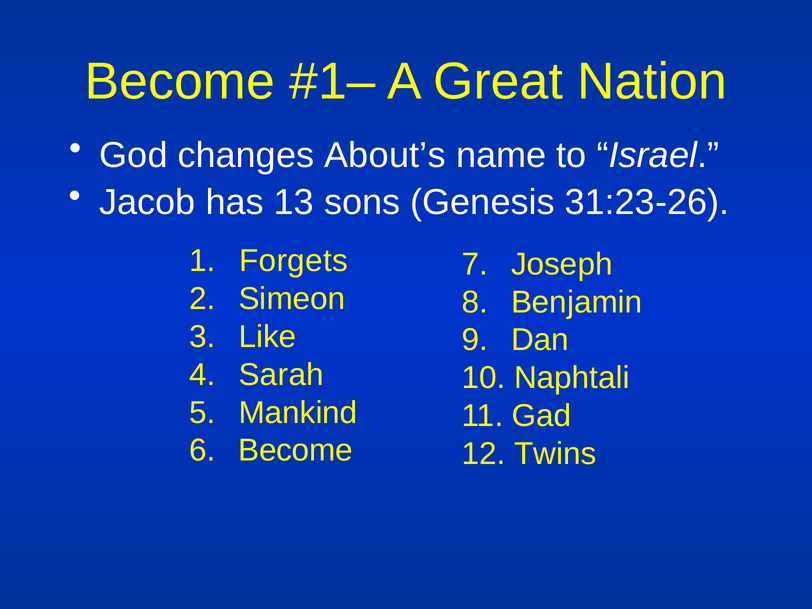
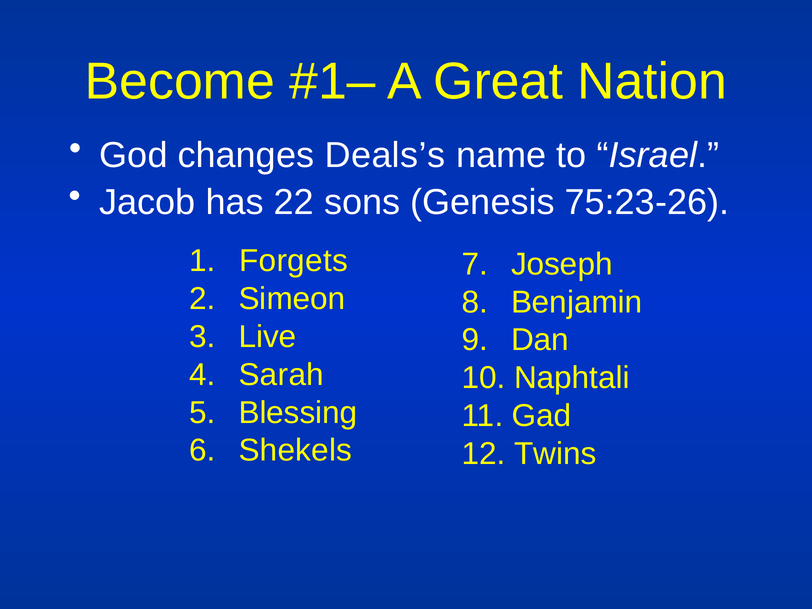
About’s: About’s -> Deals’s (385, 155)
13: 13 -> 22 (294, 203)
31:23-26: 31:23-26 -> 75:23-26 (647, 203)
Like: Like -> Live (267, 337)
Mankind: Mankind -> Blessing (298, 413)
Become: Become -> Shekels (295, 451)
